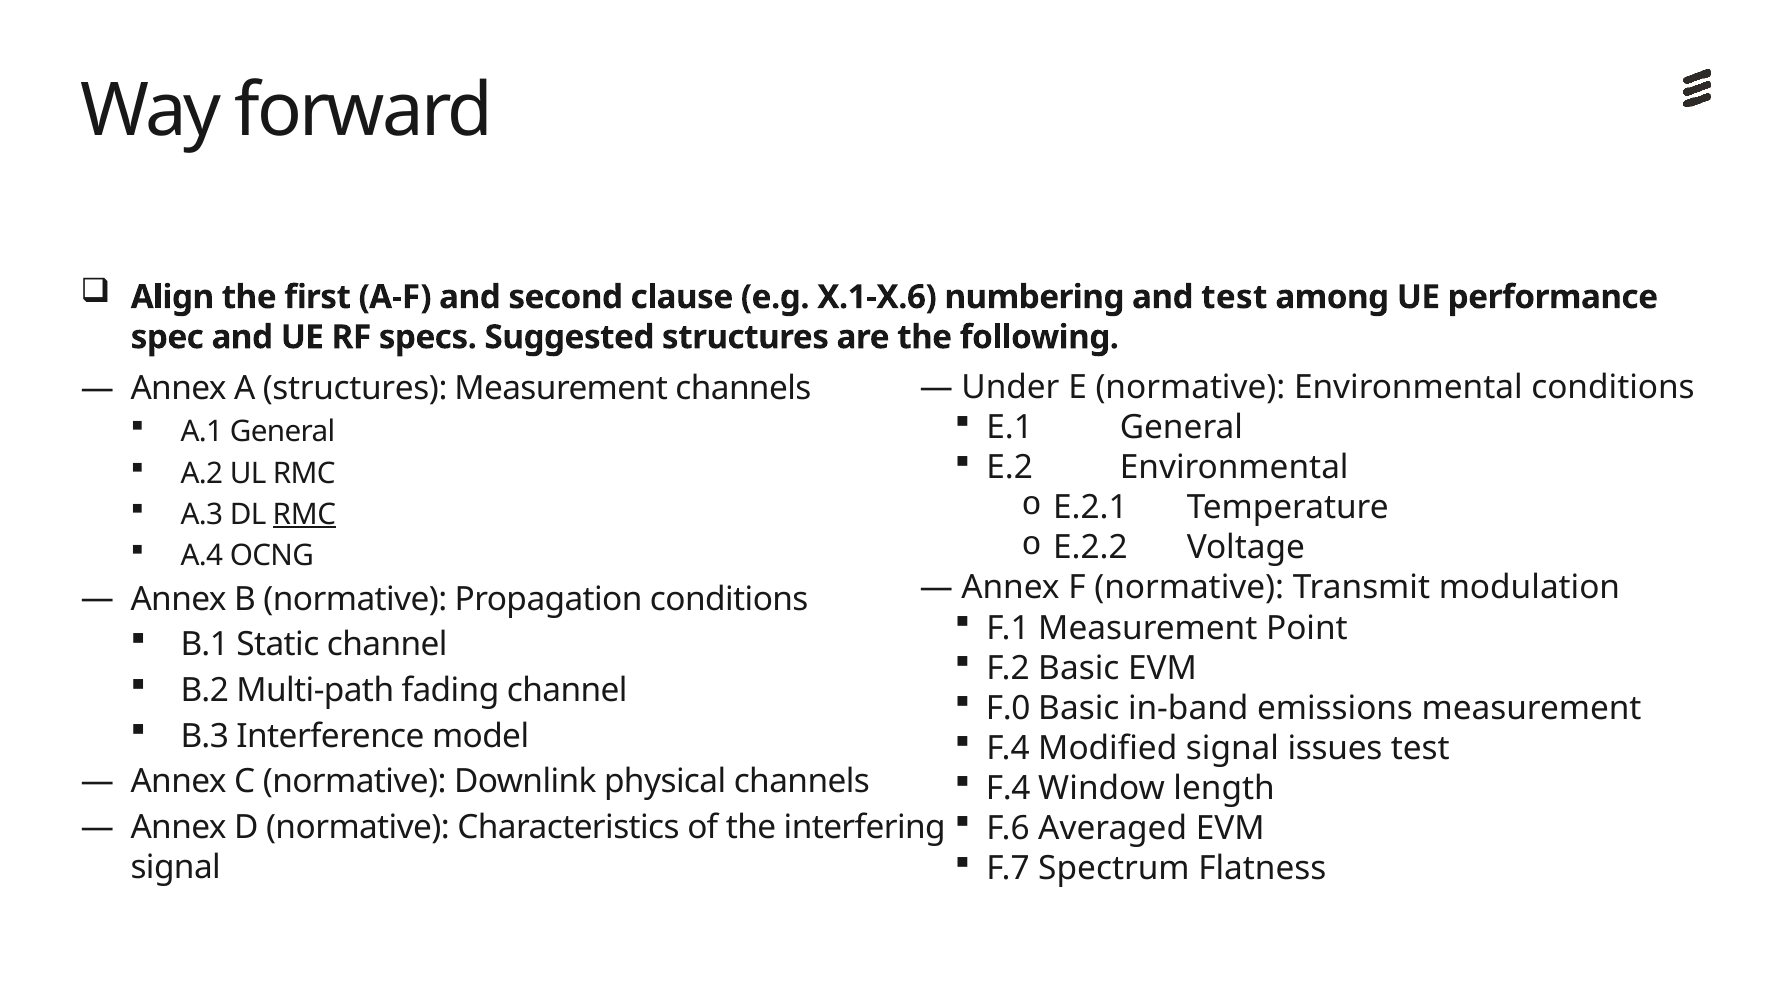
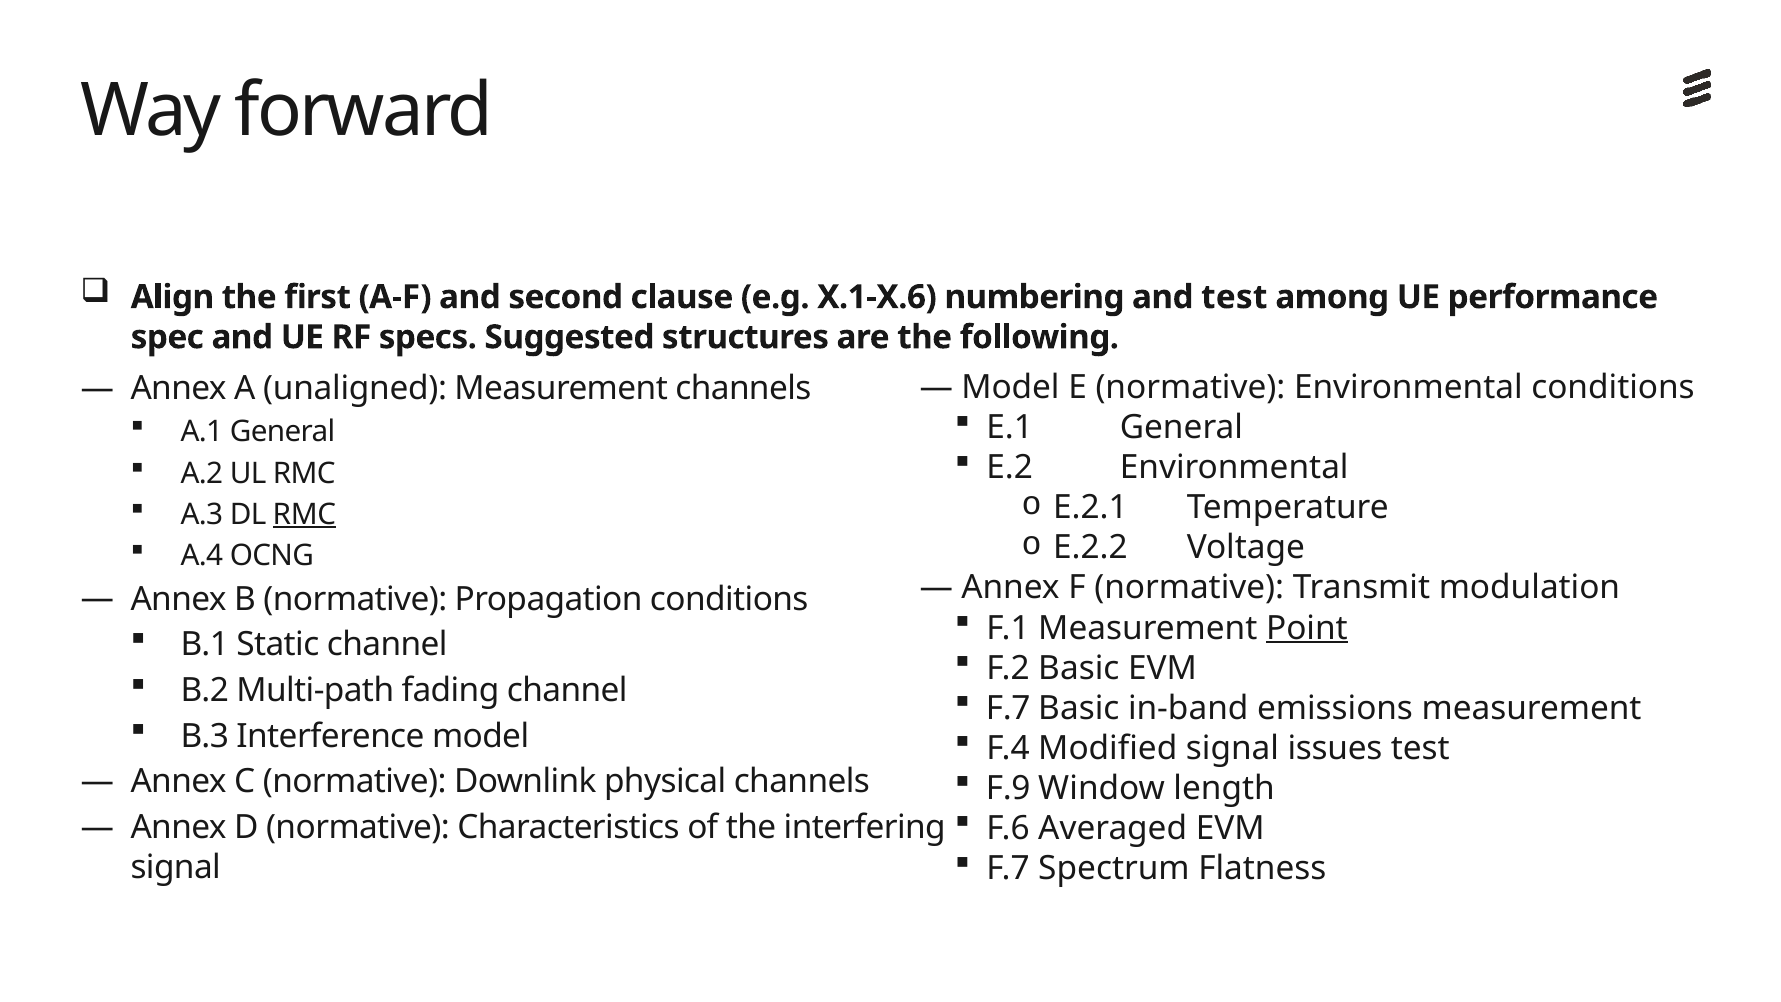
Under: Under -> Model (1010, 387)
A structures: structures -> unaligned (355, 389)
Point underline: none -> present (1307, 628)
F.0: F.0 -> F.7 (1008, 708)
F.4: F.4 -> F.9 (1008, 788)
